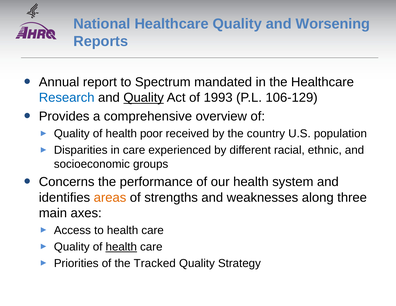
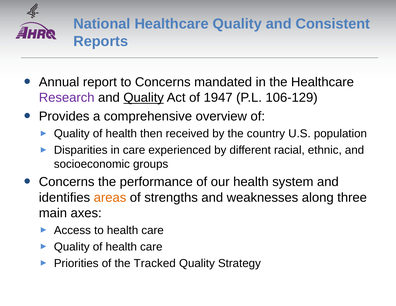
Worsening: Worsening -> Consistent (333, 24)
to Spectrum: Spectrum -> Concerns (163, 82)
Research colour: blue -> purple (67, 98)
1993: 1993 -> 1947 (218, 98)
poor: poor -> then (151, 134)
health underline: present -> none (121, 247)
